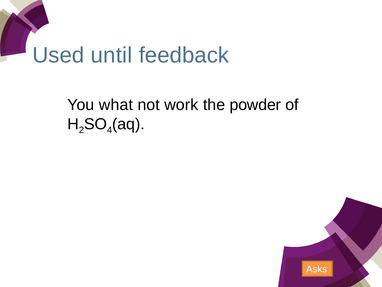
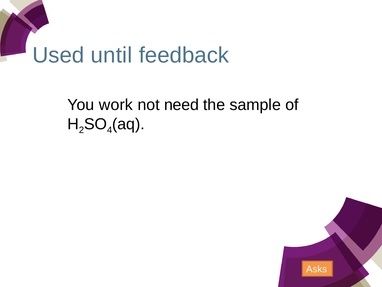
what: what -> work (116, 105)
work: work -> need (181, 105)
powder: powder -> sample (255, 105)
